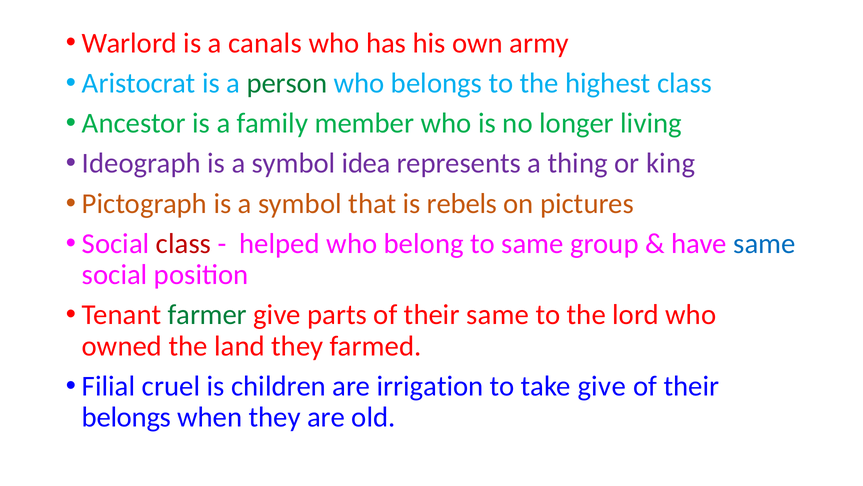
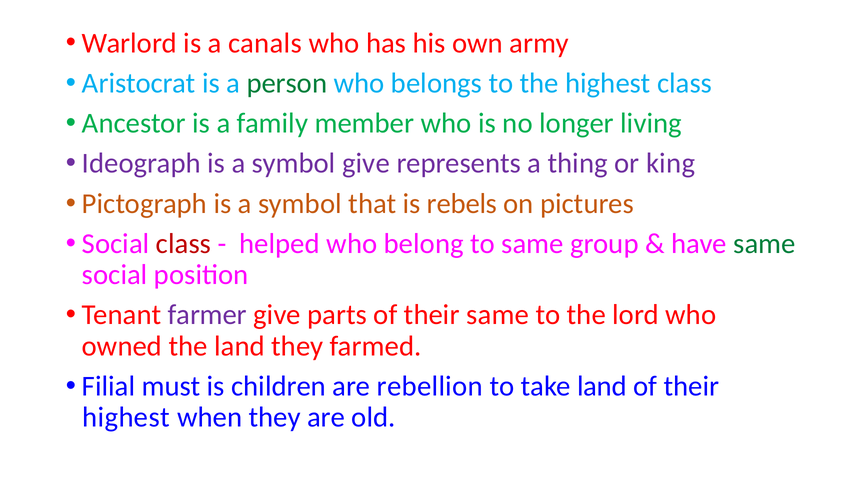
symbol idea: idea -> give (366, 163)
same colour: blue -> green (764, 243)
farmer colour: green -> purple (207, 315)
cruel: cruel -> must (171, 386)
irrigation: irrigation -> rebellion (430, 386)
take give: give -> land (602, 386)
belongs: belongs -> highest (126, 417)
